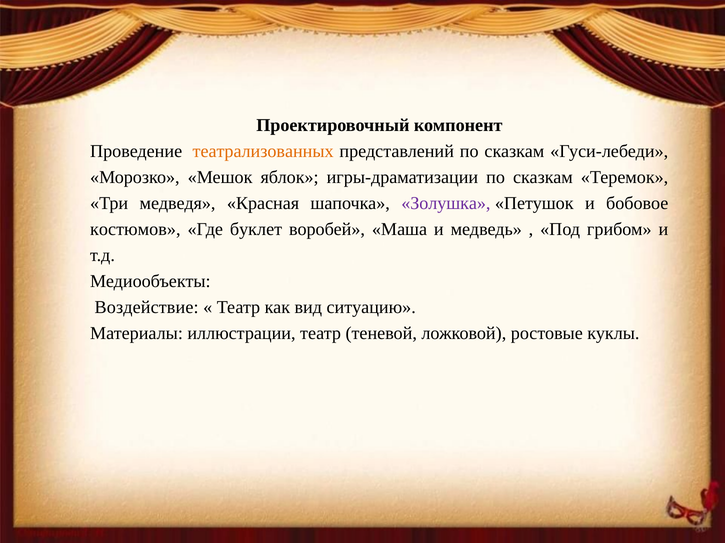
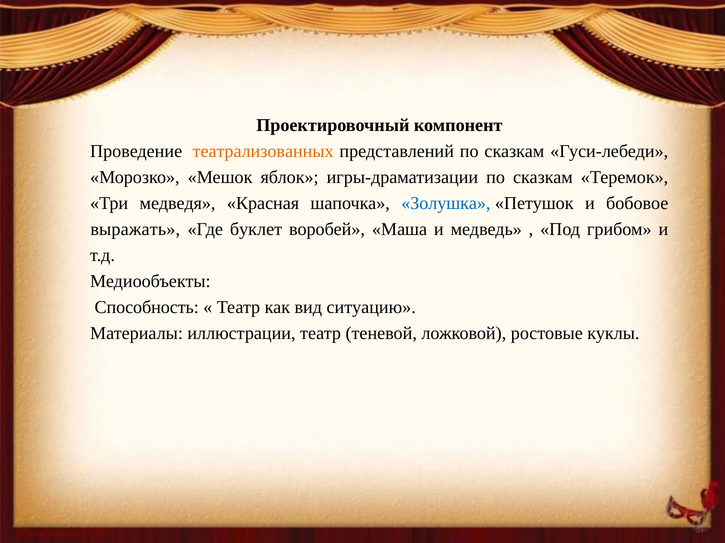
Золушка colour: purple -> blue (446, 203)
костюмов: костюмов -> выражать (135, 230)
Воздействие: Воздействие -> Способность (147, 308)
